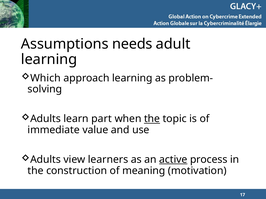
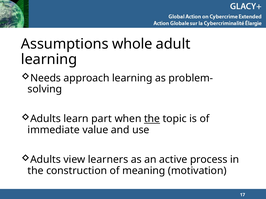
needs: needs -> whole (132, 44)
Which: Which -> Needs (46, 78)
active underline: present -> none (173, 160)
